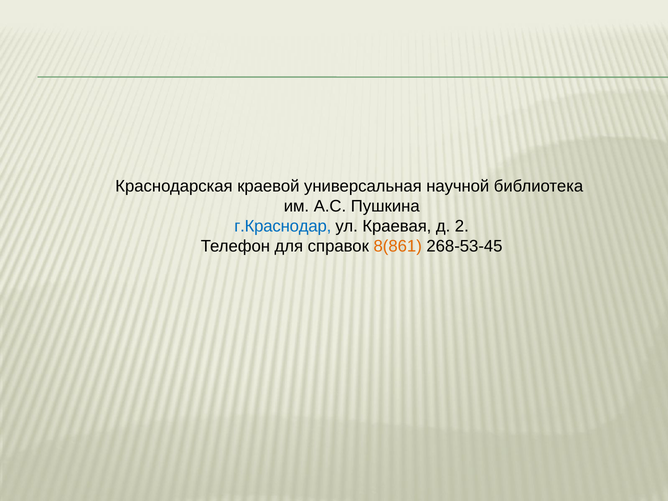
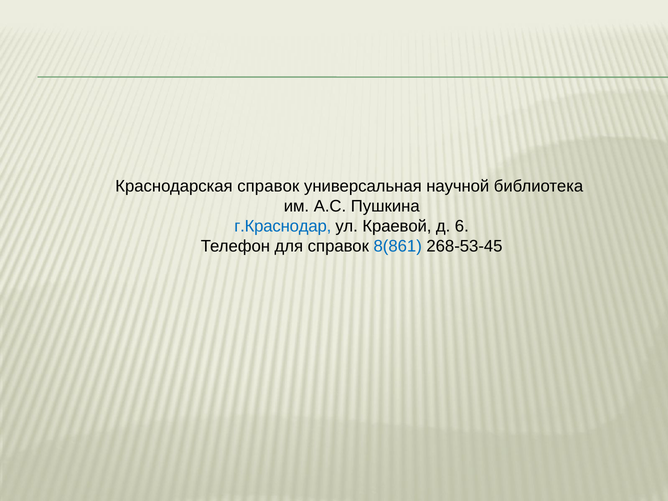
Краснодарская краевой: краевой -> справок (268, 186)
Краевая: Краевая -> Краевой (397, 226)
2: 2 -> 6 (462, 226)
8(861 colour: orange -> blue (398, 246)
